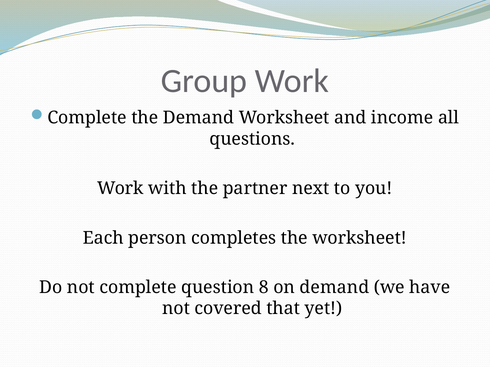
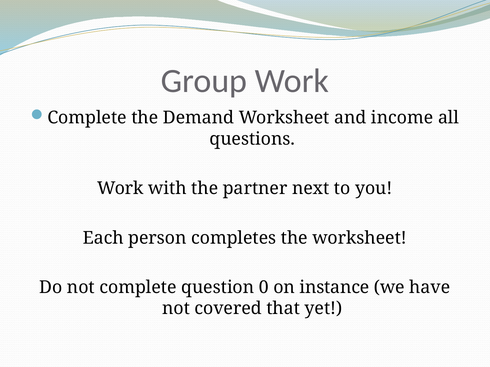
8: 8 -> 0 (264, 288)
on demand: demand -> instance (335, 288)
